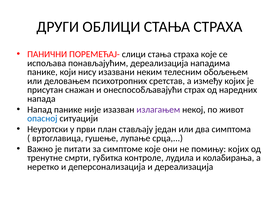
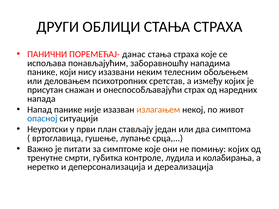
слици: слици -> данас (134, 54)
понављајућим дереализација: дереализација -> заборавношћу (159, 63)
излагањем colour: purple -> orange (158, 110)
